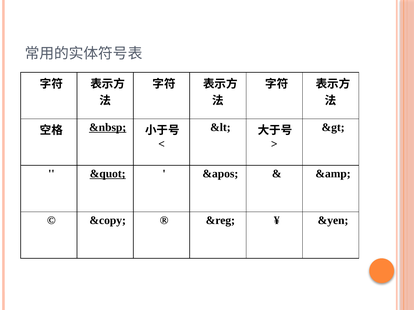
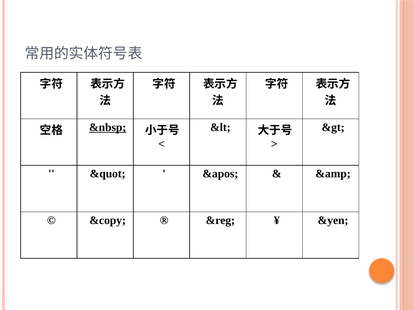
&quot underline: present -> none (108, 174)
